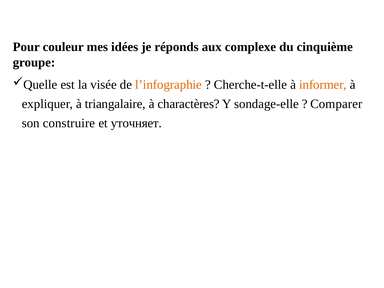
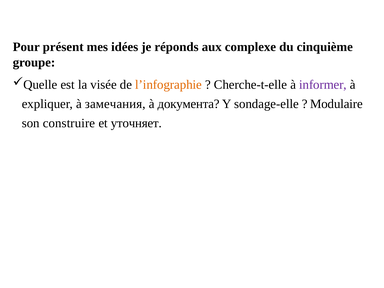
couleur: couleur -> présent (63, 47)
informer colour: orange -> purple (323, 85)
triangalaire: triangalaire -> замечания (115, 104)
charactères: charactères -> документа (189, 104)
Comparer: Comparer -> Modulaire (336, 104)
